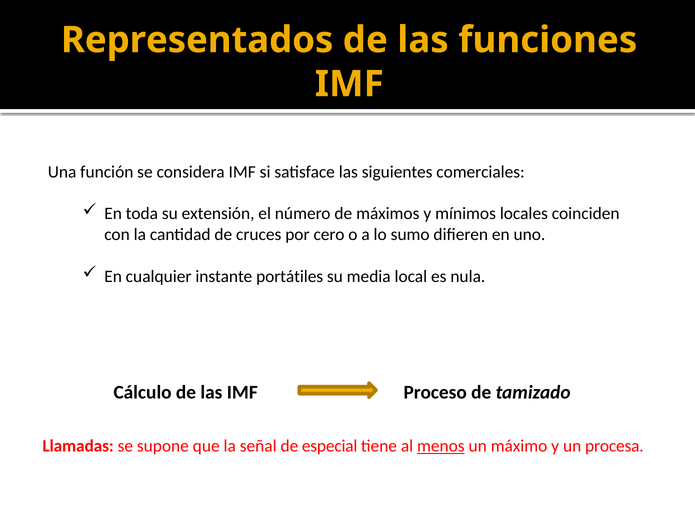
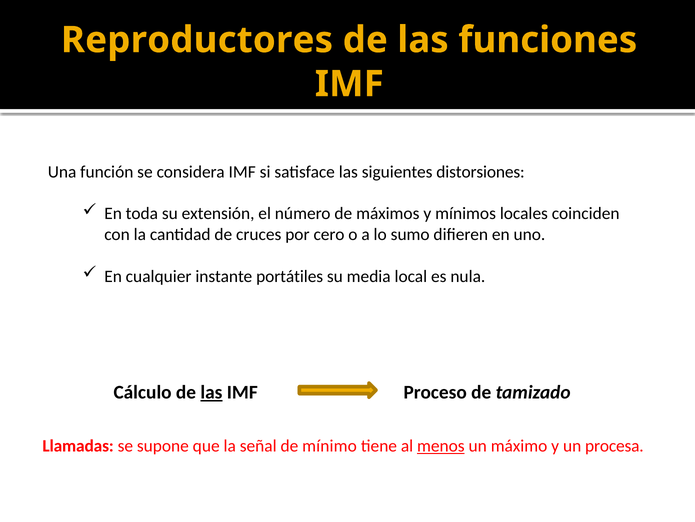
Representados: Representados -> Reproductores (197, 40)
comerciales: comerciales -> distorsiones (481, 172)
las underline: none -> present (211, 392)
especial: especial -> mínimo (330, 445)
